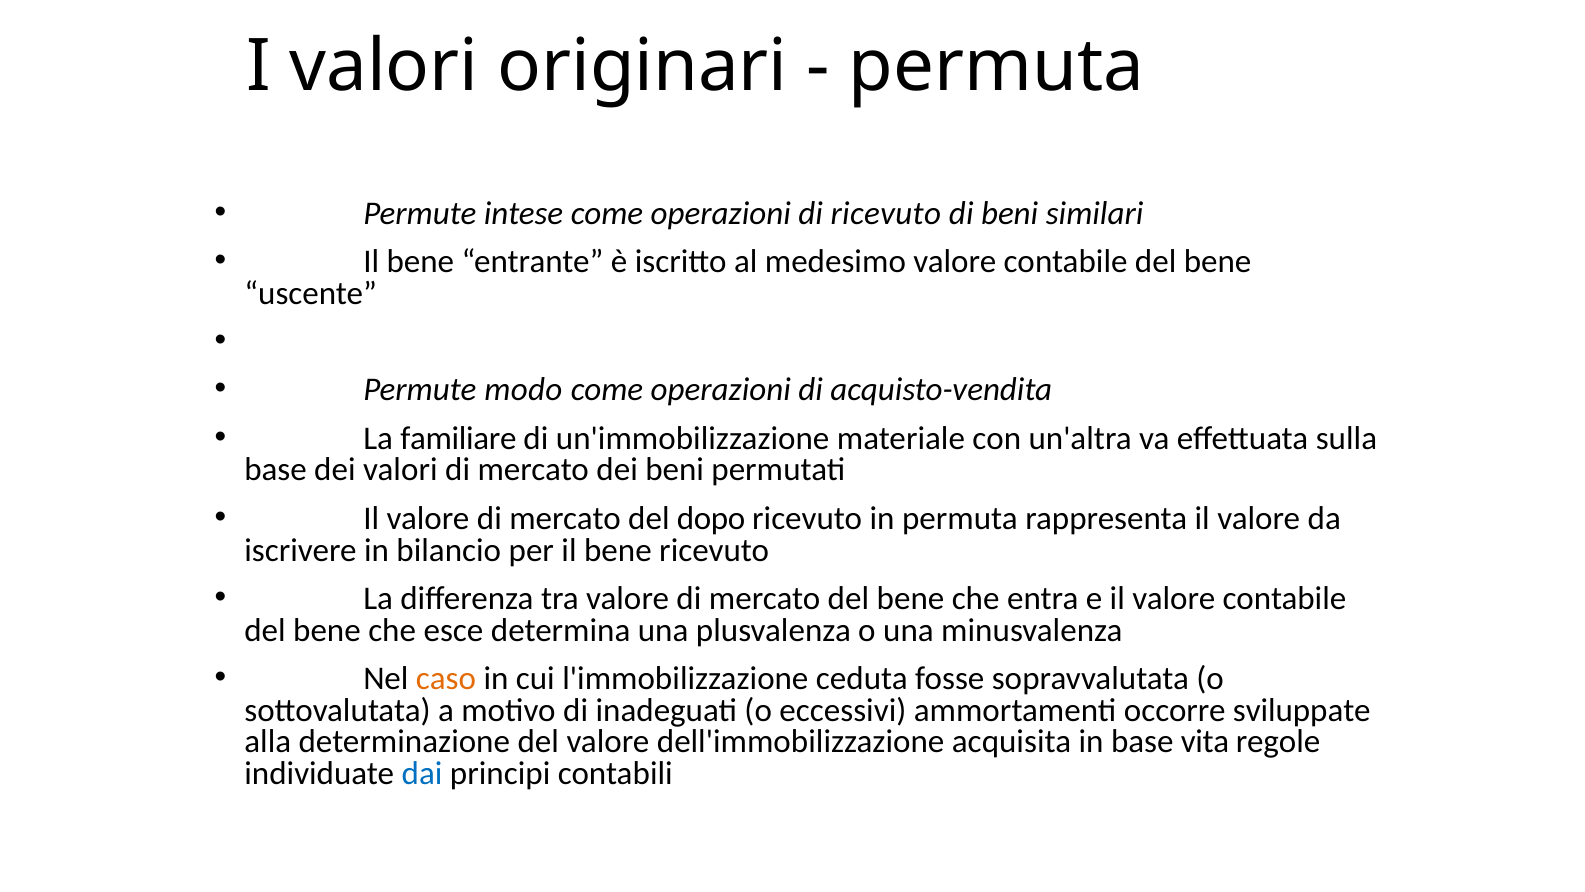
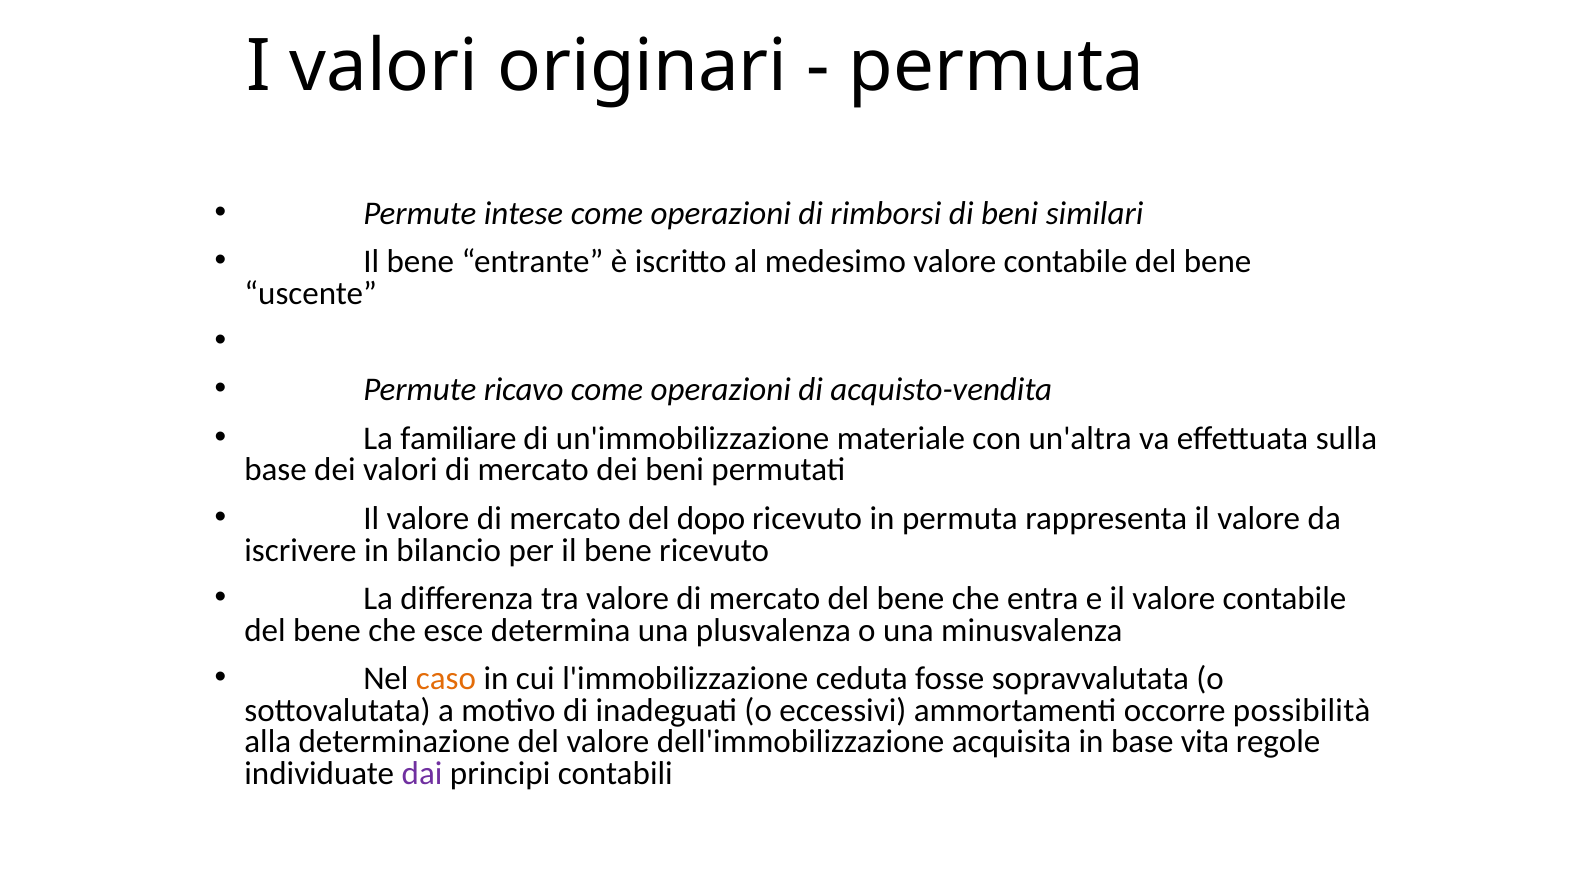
di ricevuto: ricevuto -> rimborsi (886, 213)
modo: modo -> ricavo (524, 390)
sviluppate: sviluppate -> possibilità (1302, 710)
dai colour: blue -> purple (422, 773)
